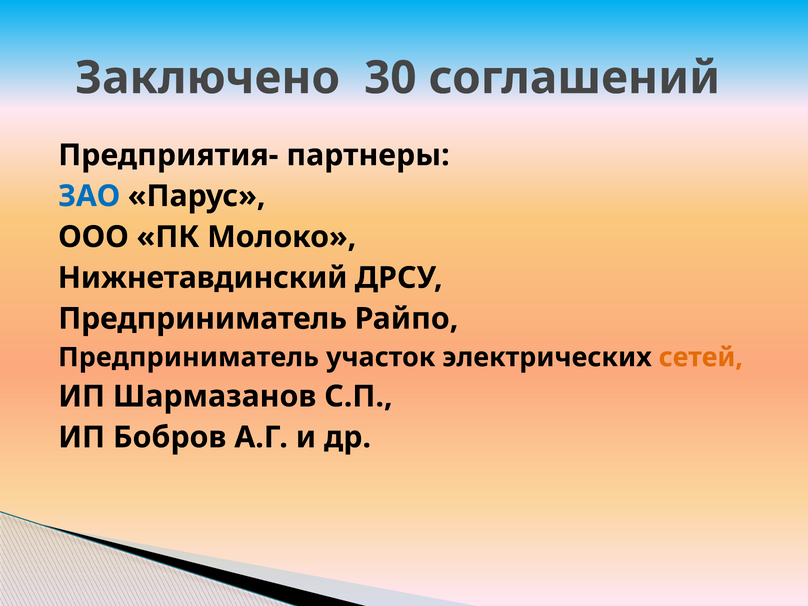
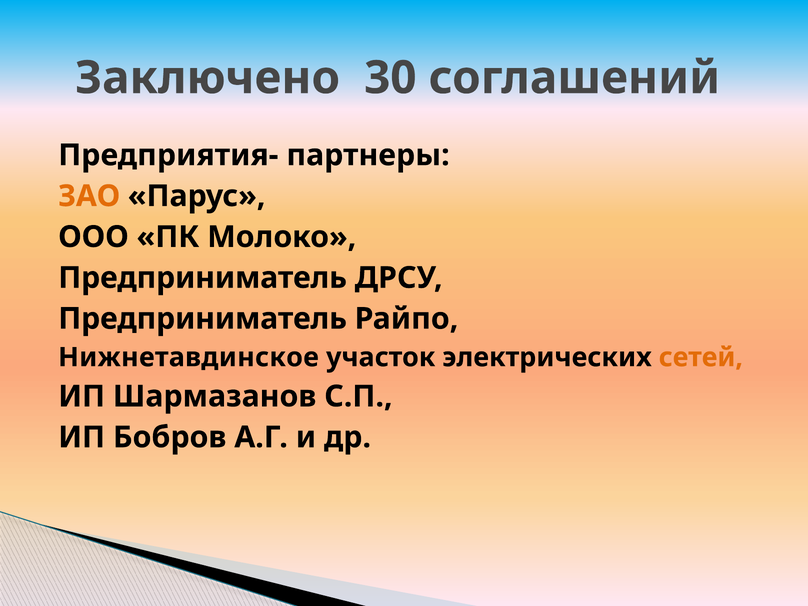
ЗАО colour: blue -> orange (89, 196)
Нижнетавдинский: Нижнетавдинский -> Предприниматель (203, 278)
Предприниматель: Предприниматель -> Нижнетавдинское (189, 357)
